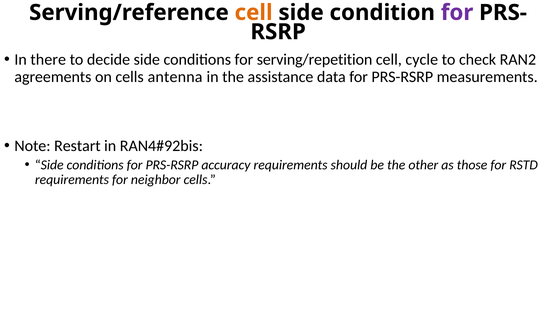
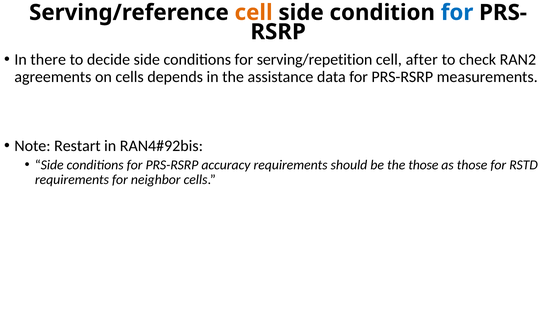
for colour: purple -> blue (457, 13)
cycle: cycle -> after (422, 60)
antenna: antenna -> depends (175, 77)
the other: other -> those (423, 165)
